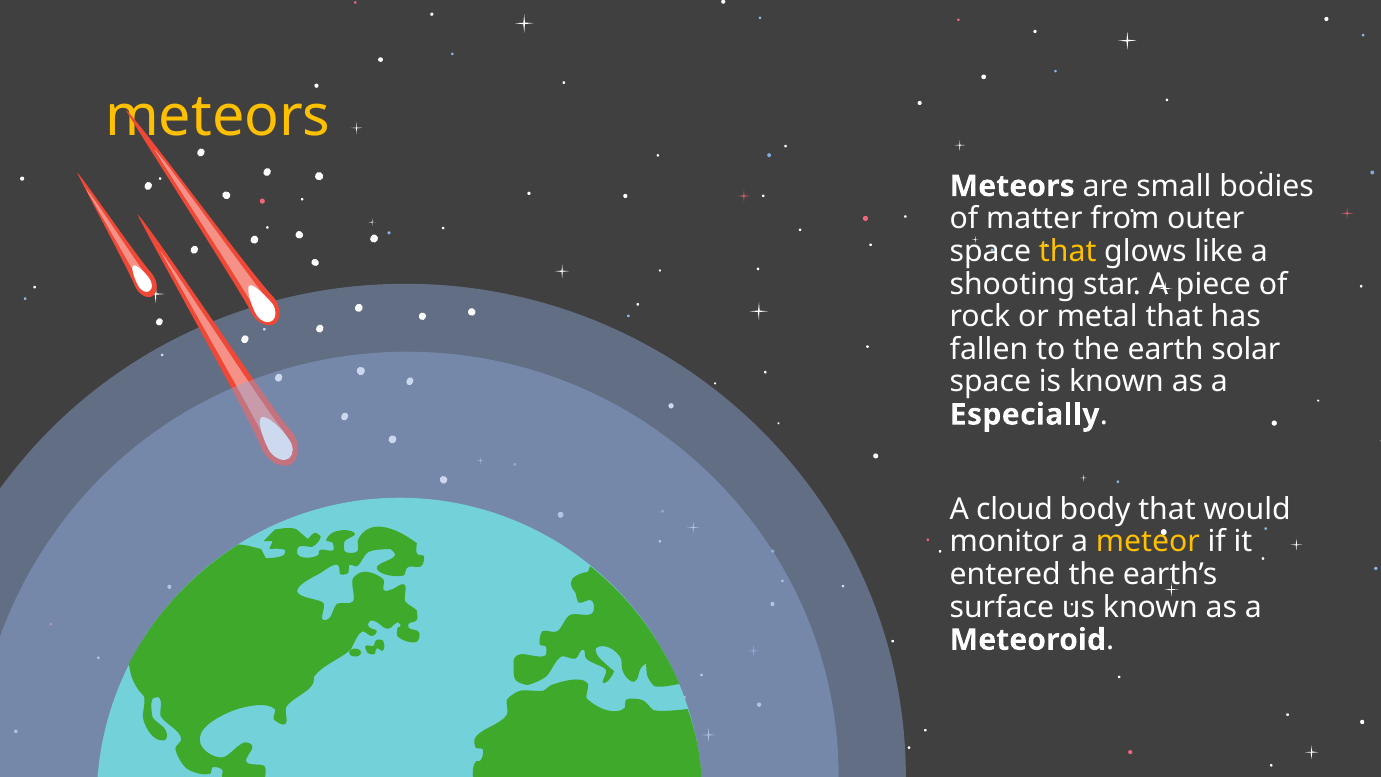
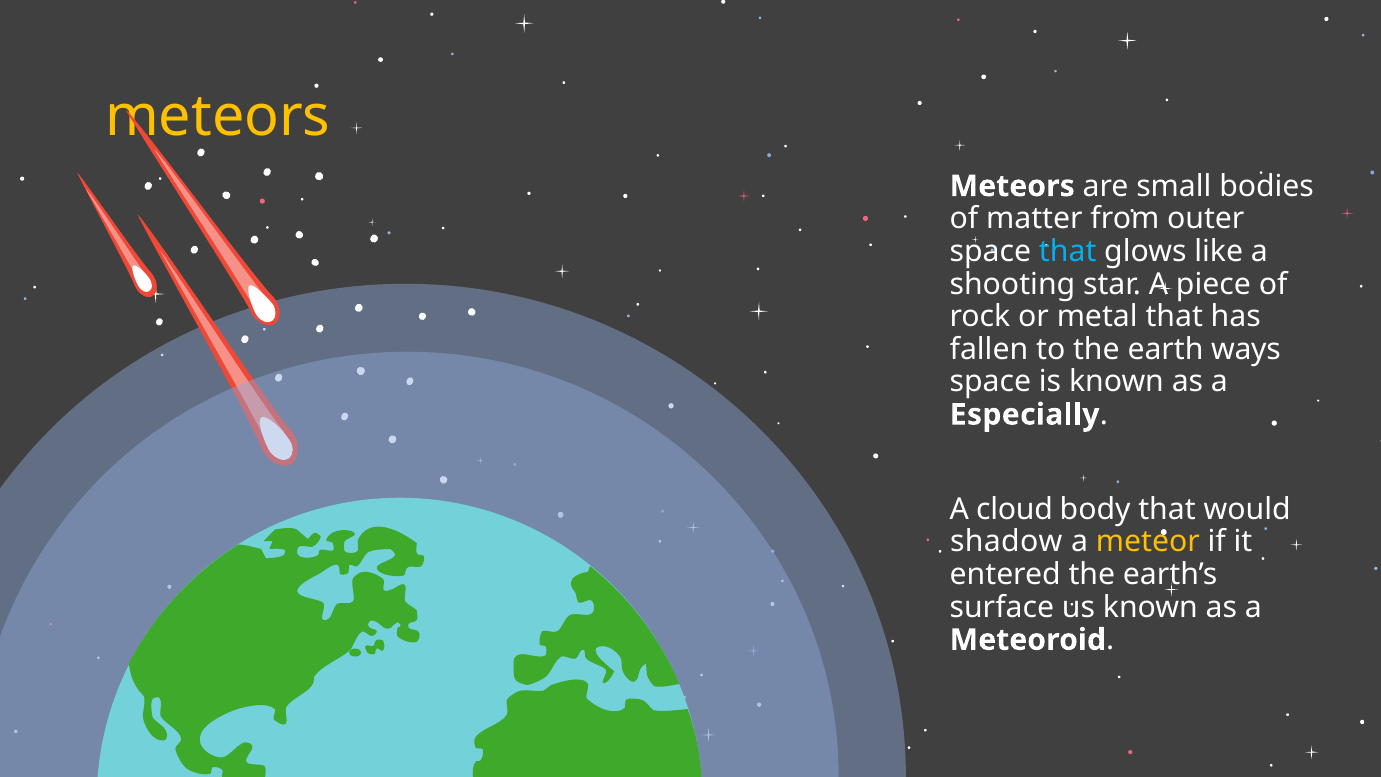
that colour: yellow -> light blue (1068, 251)
solar: solar -> ways (1246, 349)
monitor: monitor -> shadow (1006, 542)
